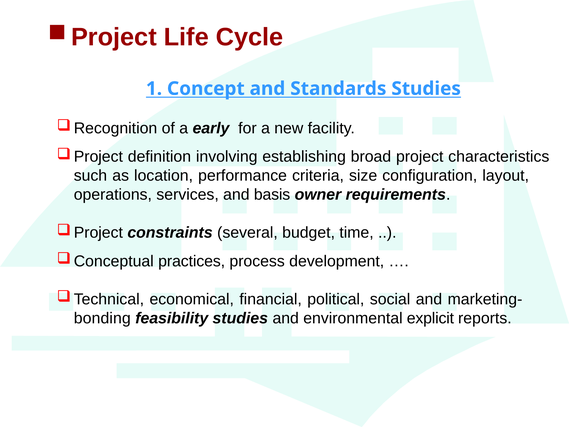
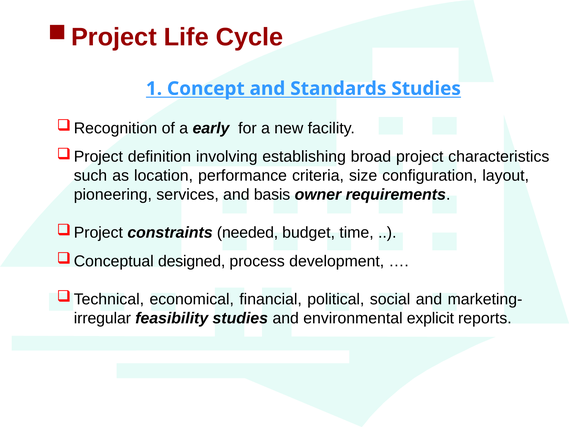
operations: operations -> pioneering (113, 195)
several: several -> needed (248, 233)
practices: practices -> designed (192, 261)
bonding: bonding -> irregular (102, 318)
